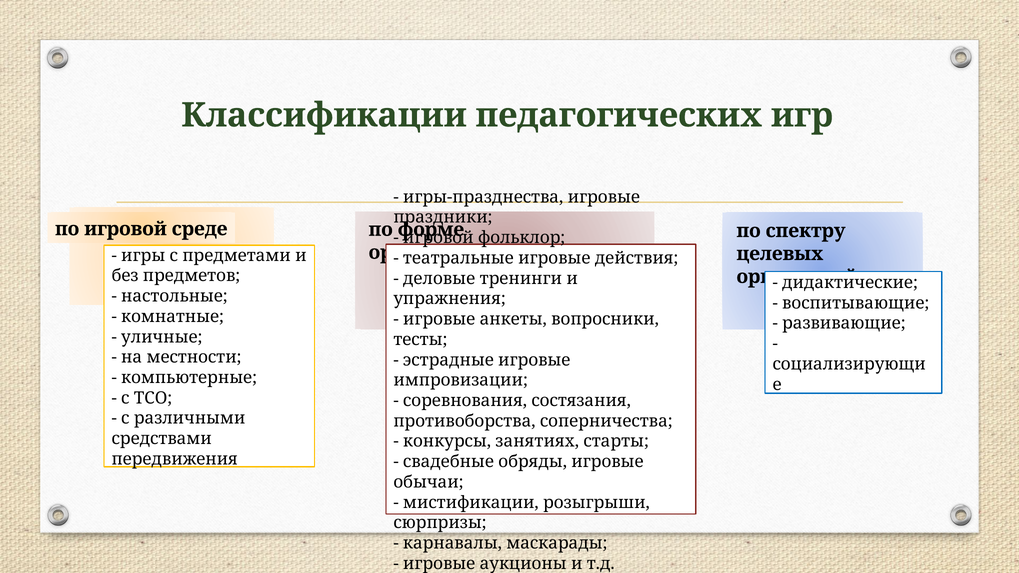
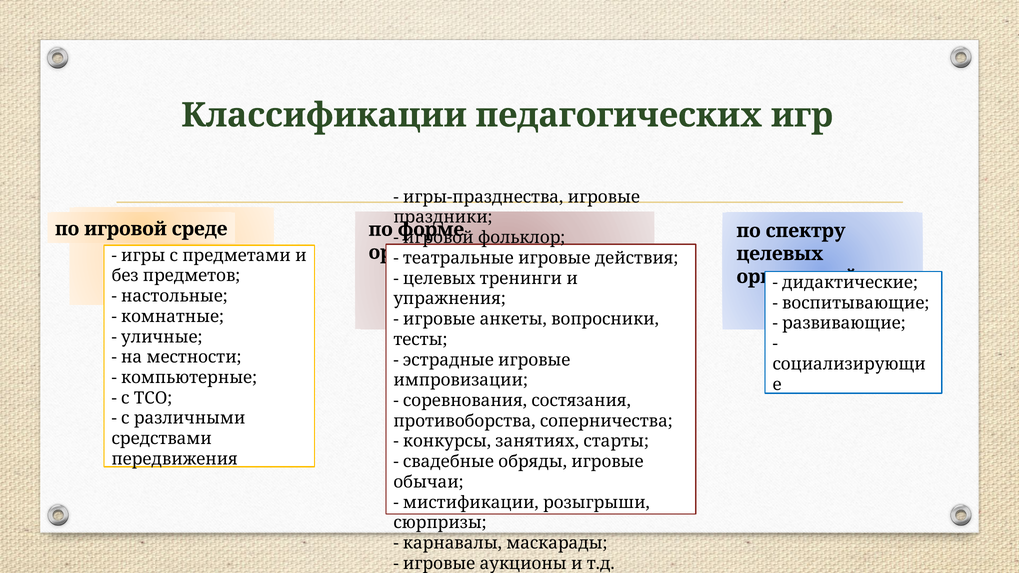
деловые: деловые -> целевых (439, 279)
